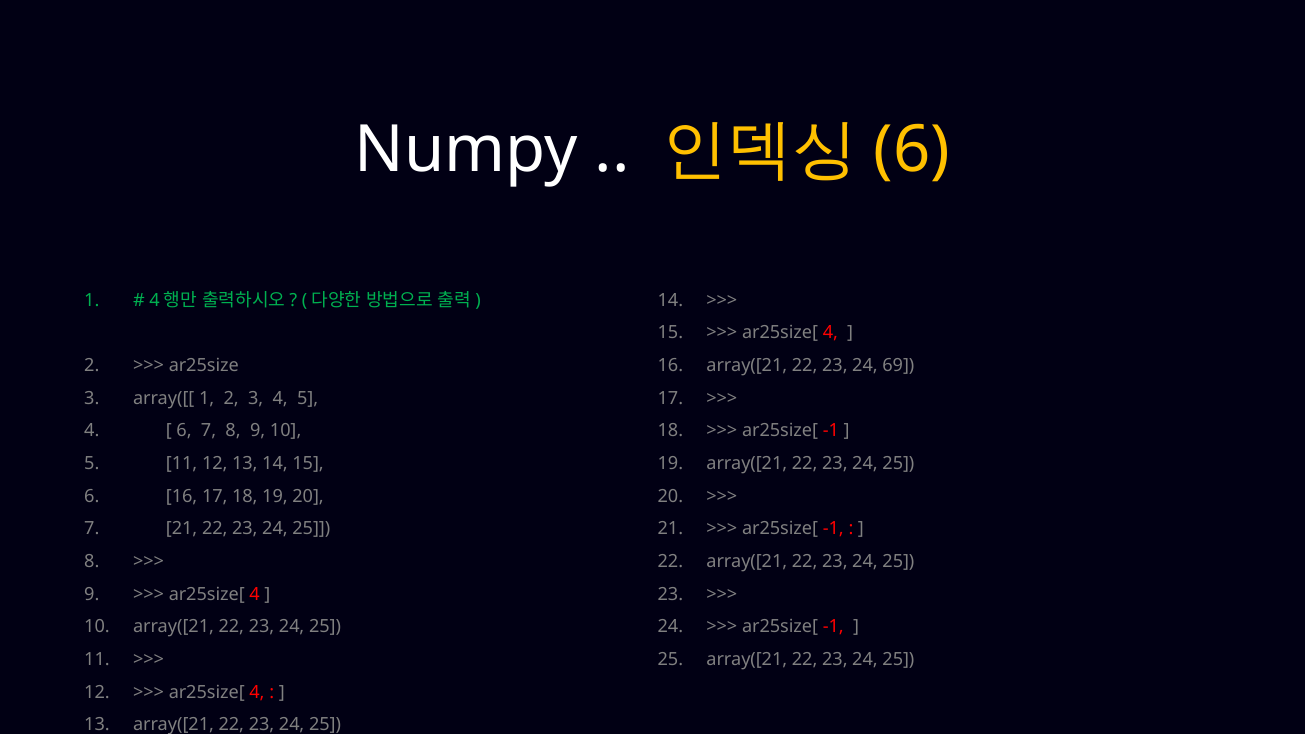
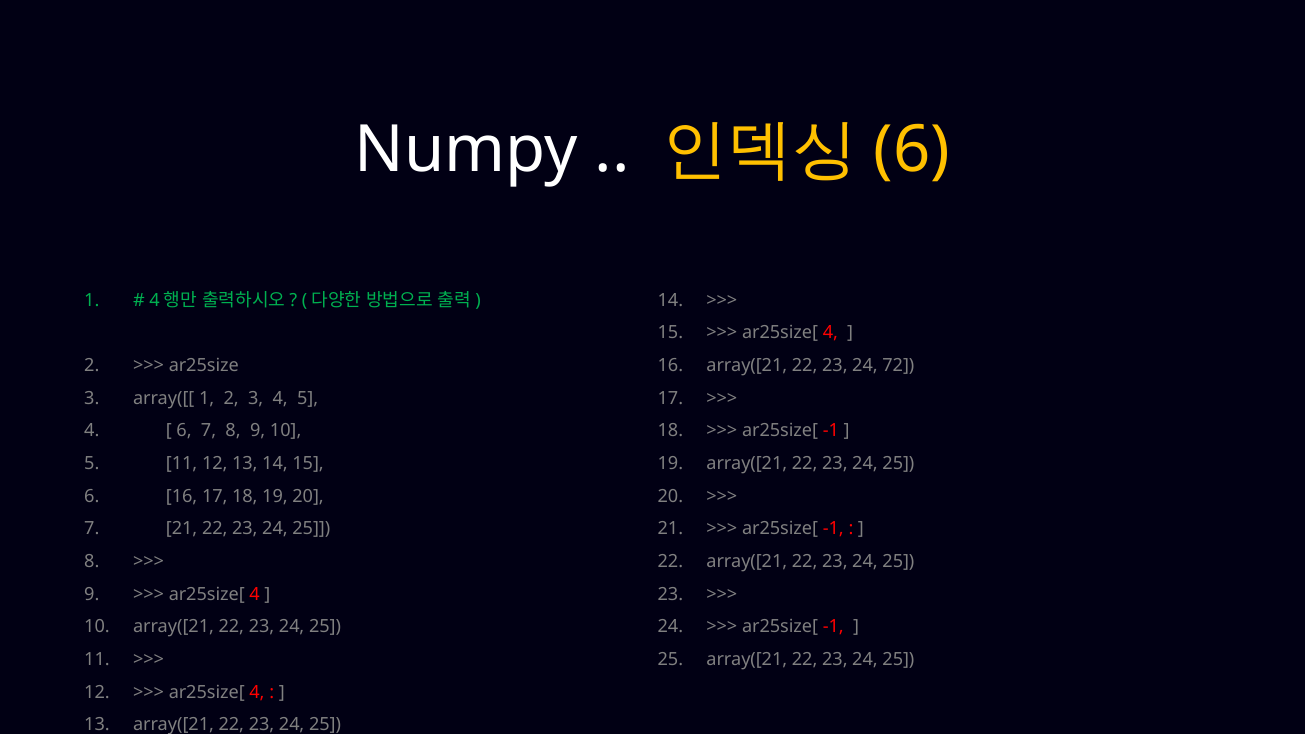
69: 69 -> 72 (898, 366)
